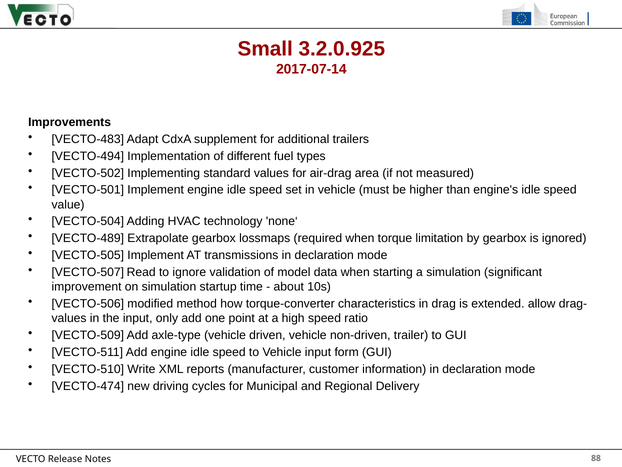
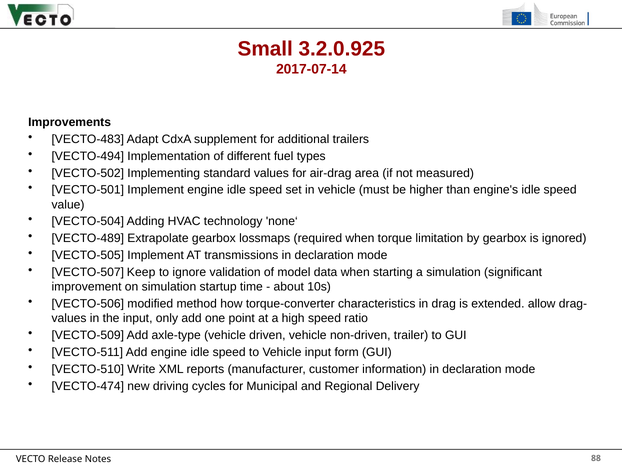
Read: Read -> Keep (141, 272)
